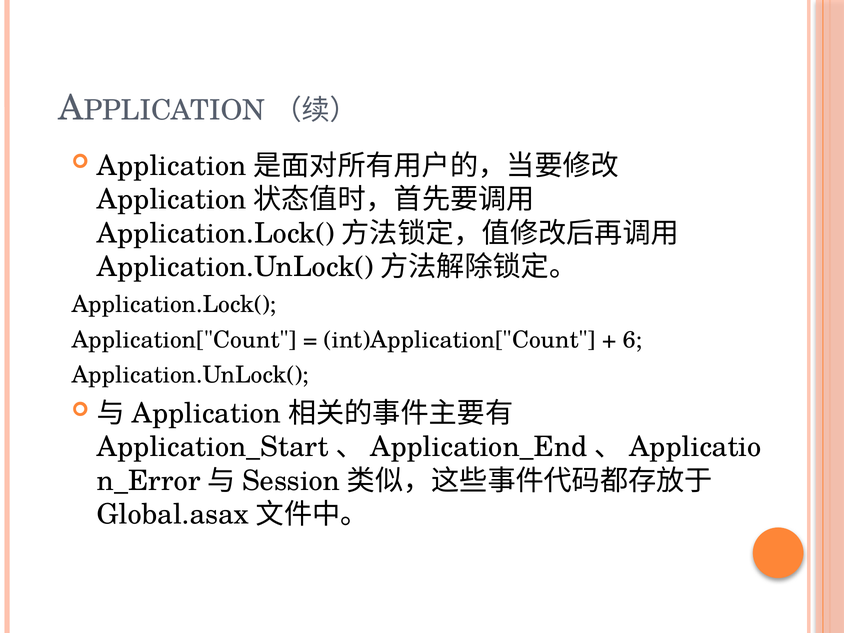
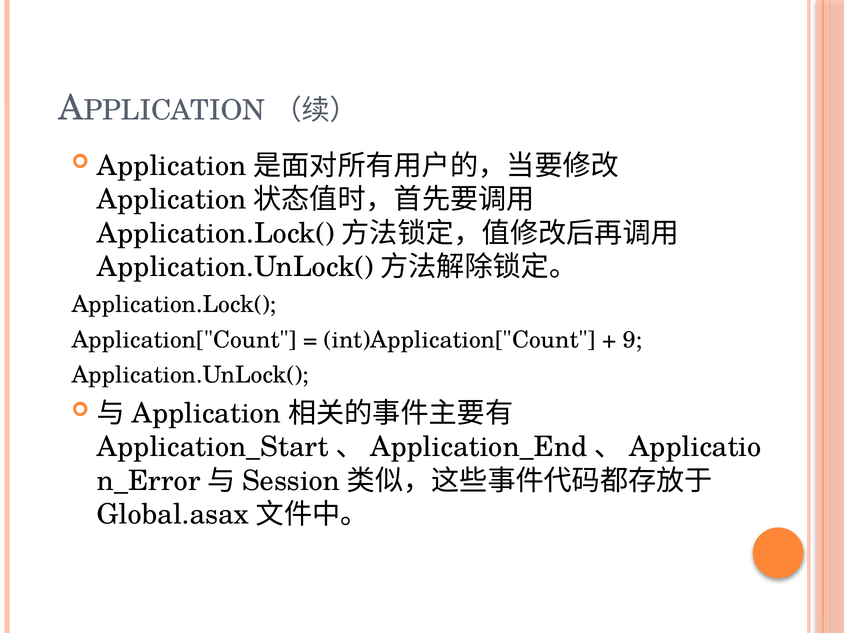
6: 6 -> 9 (633, 340)
